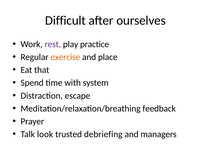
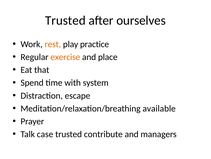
Difficult: Difficult -> Trusted (65, 20)
rest colour: purple -> orange (53, 44)
feedback: feedback -> available (159, 108)
look: look -> case (45, 134)
debriefing: debriefing -> contribute (103, 134)
